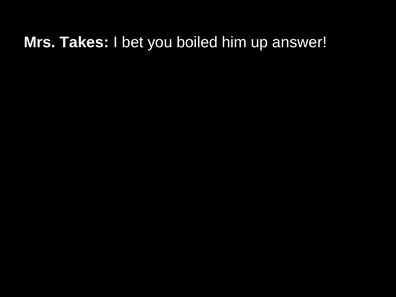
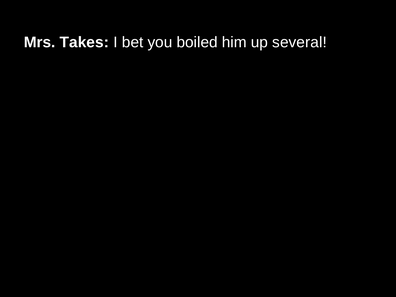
answer: answer -> several (300, 42)
